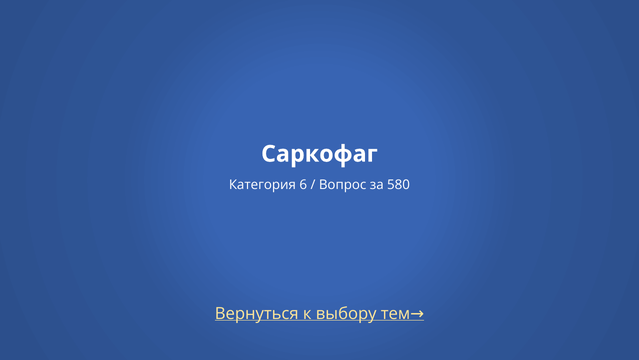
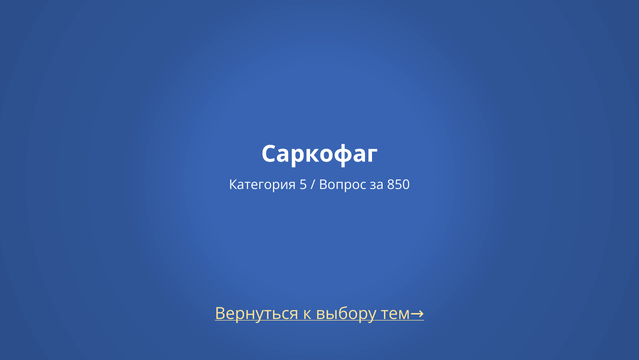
6: 6 -> 5 (303, 184)
580: 580 -> 850 (399, 184)
